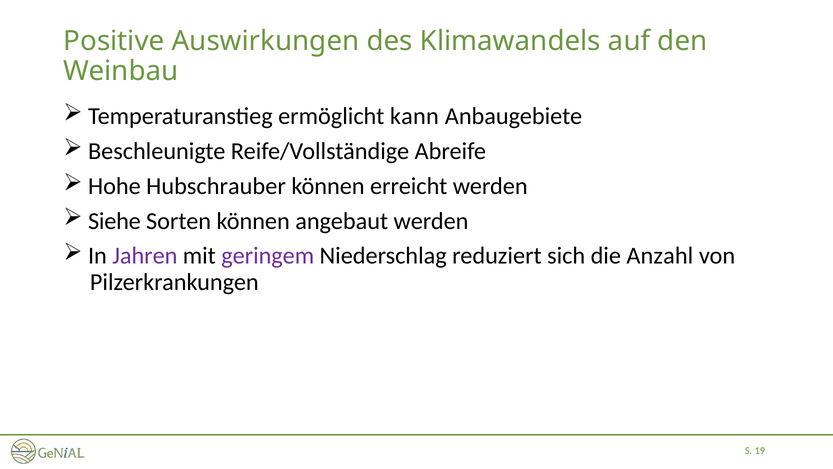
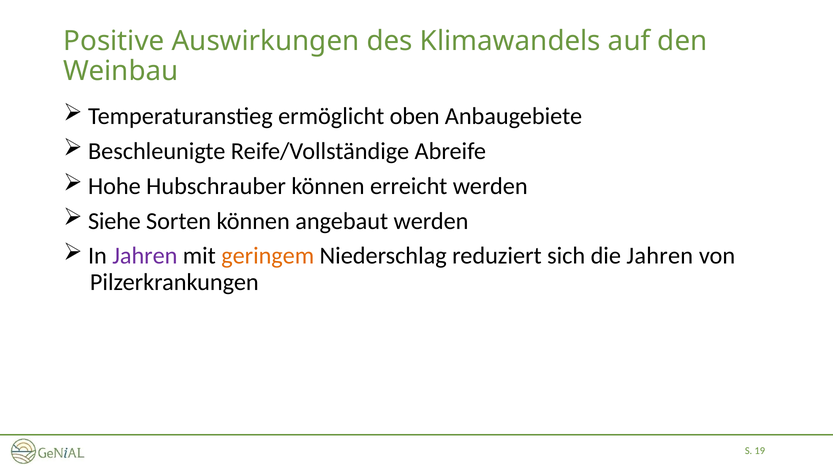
kann: kann -> oben (415, 116)
geringem colour: purple -> orange (268, 256)
die Anzahl: Anzahl -> Jahren (660, 256)
